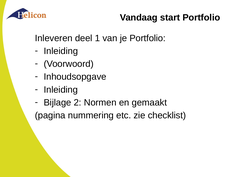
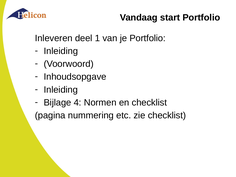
2: 2 -> 4 (78, 103)
en gemaakt: gemaakt -> checklist (149, 103)
